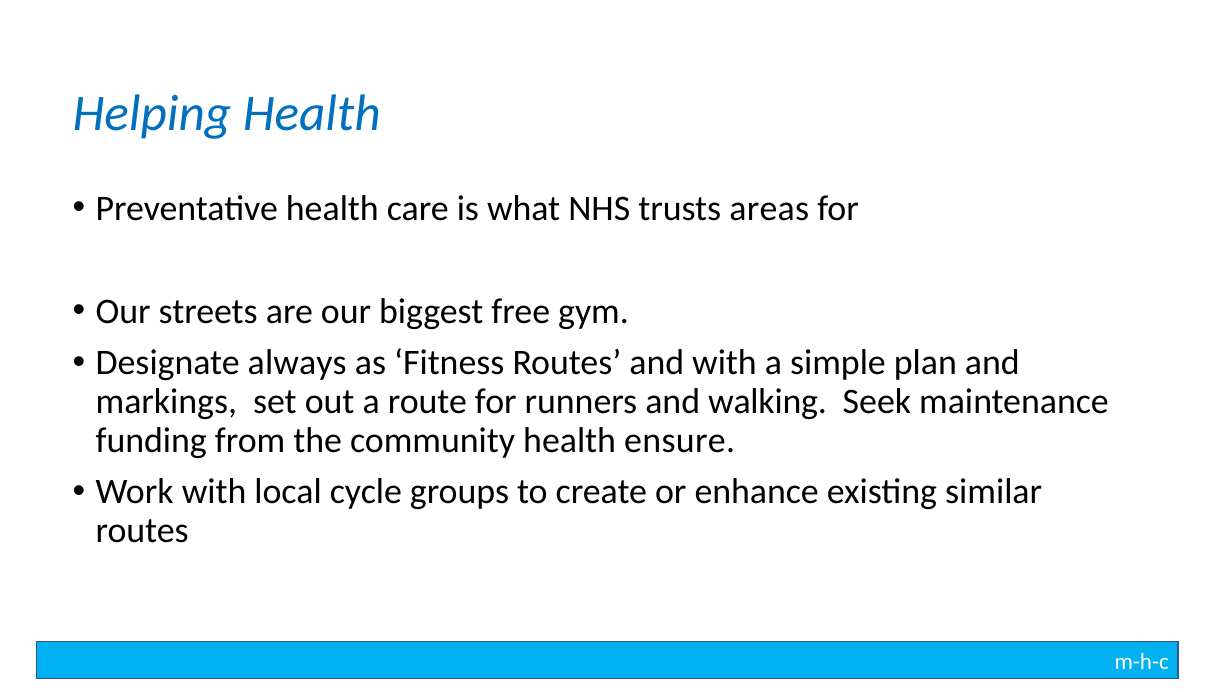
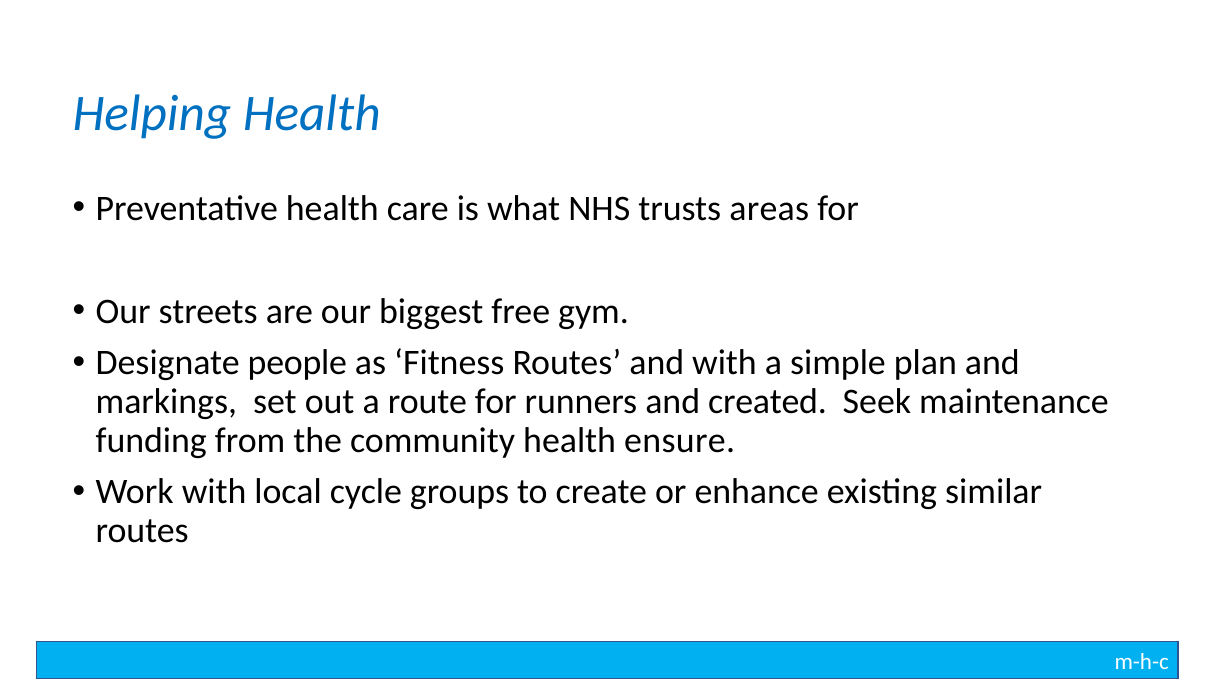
always: always -> people (297, 363)
walking: walking -> created (767, 402)
